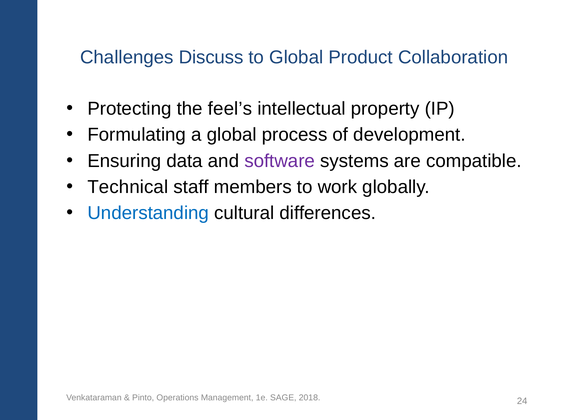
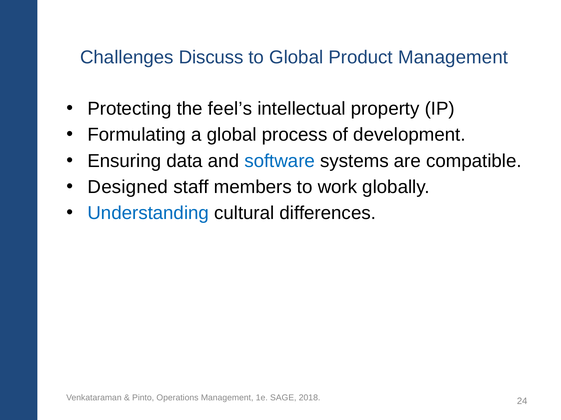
Product Collaboration: Collaboration -> Management (453, 57)
software colour: purple -> blue (280, 161)
Technical: Technical -> Designed (128, 187)
